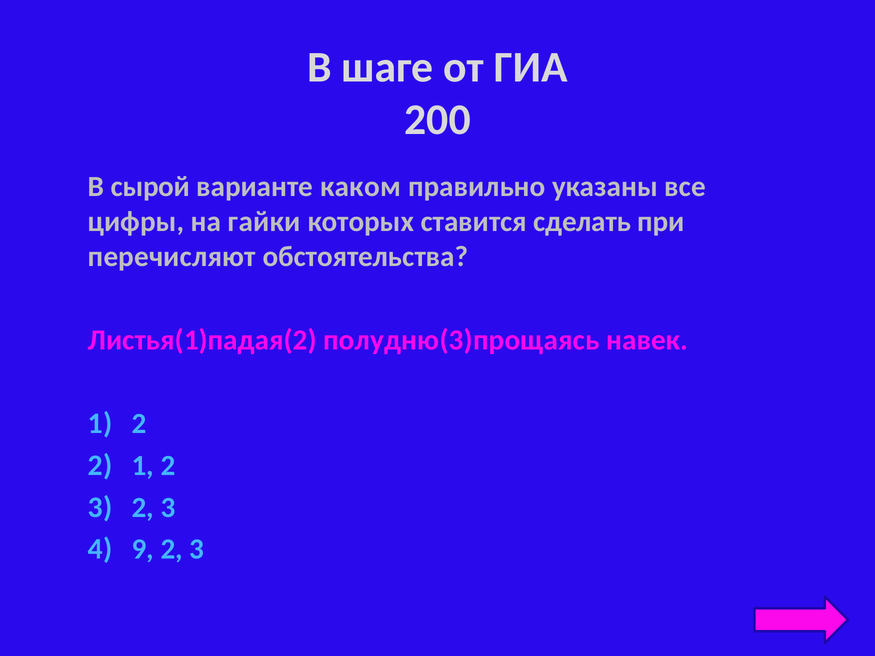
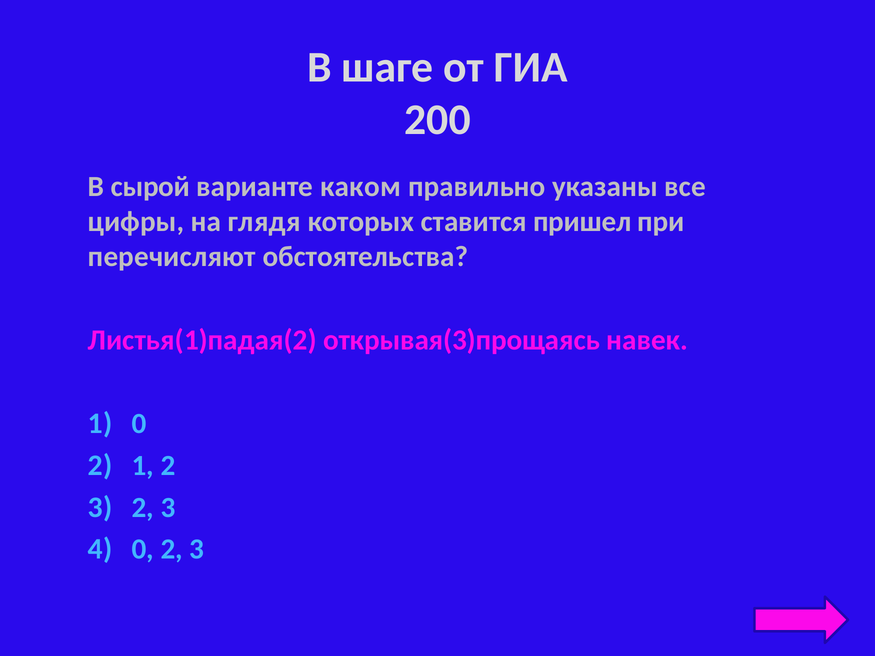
гайки: гайки -> глядя (264, 222)
сделать: сделать -> пришел (582, 222)
полудню(3)прощаясь: полудню(3)прощаясь -> открывая(3)прощаясь (462, 340)
2: 2 -> 0 (139, 424)
9: 9 -> 0 (143, 549)
